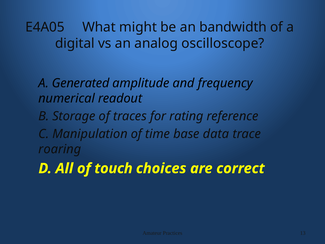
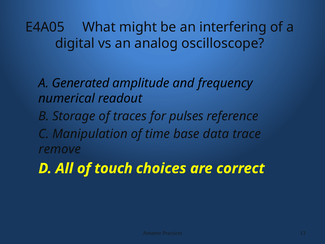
bandwidth: bandwidth -> interfering (233, 27)
rating: rating -> pulses (186, 116)
roaring: roaring -> remove (60, 149)
